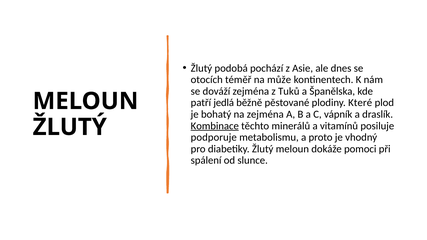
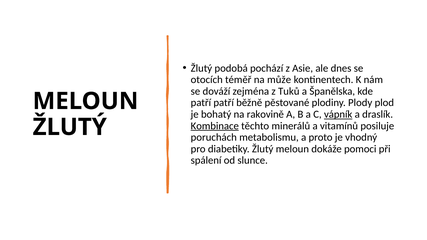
patří jedlá: jedlá -> patří (224, 103)
Které: Které -> Plody (360, 103)
na zejména: zejména -> rakovině (265, 114)
vápník underline: none -> present (338, 114)
podporuje: podporuje -> poruchách (214, 137)
